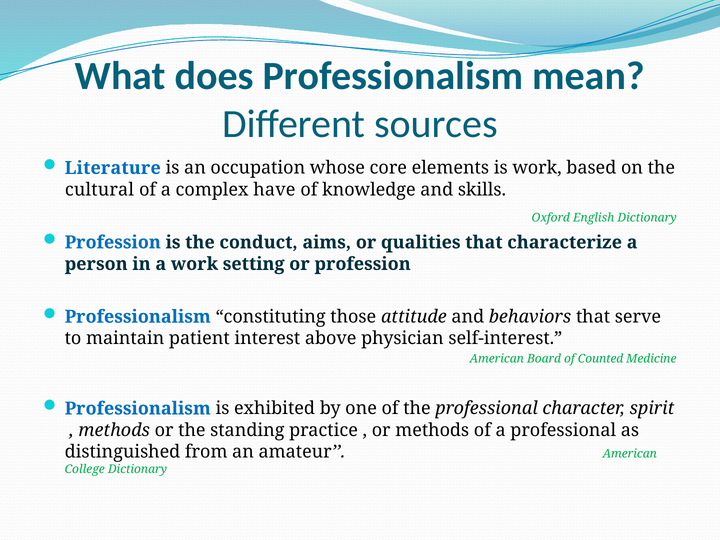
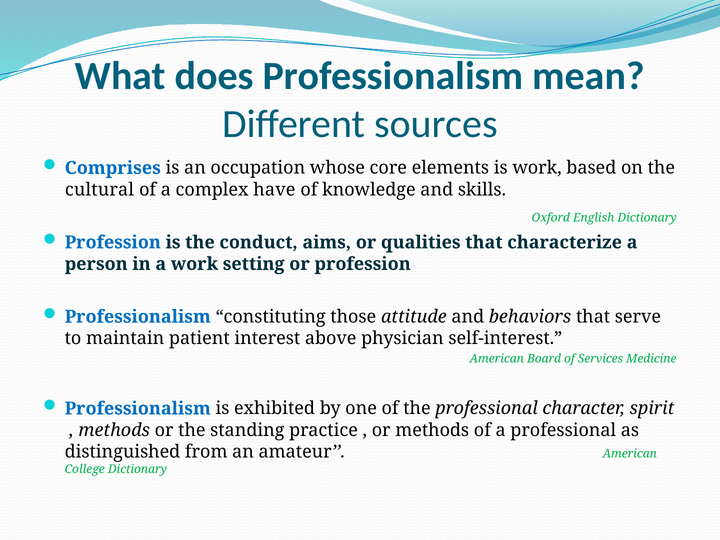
Literature: Literature -> Comprises (113, 168)
Counted: Counted -> Services (601, 359)
